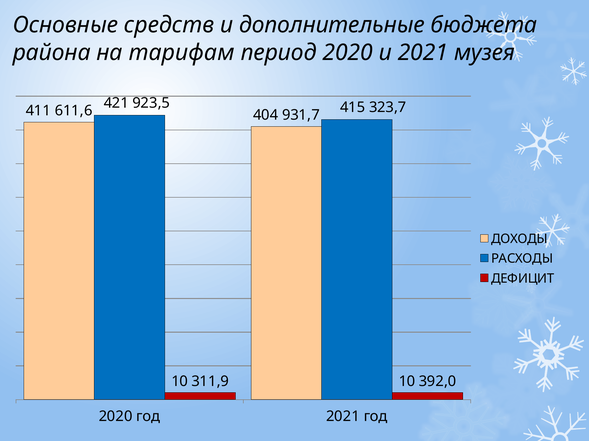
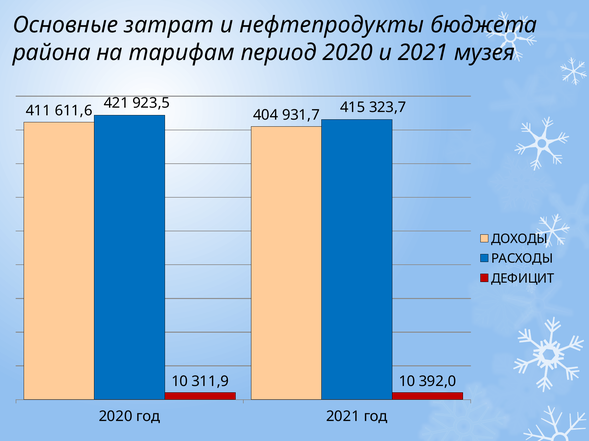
средств: средств -> затрат (169, 25)
дополнительные: дополнительные -> нефтепродукты (332, 25)
